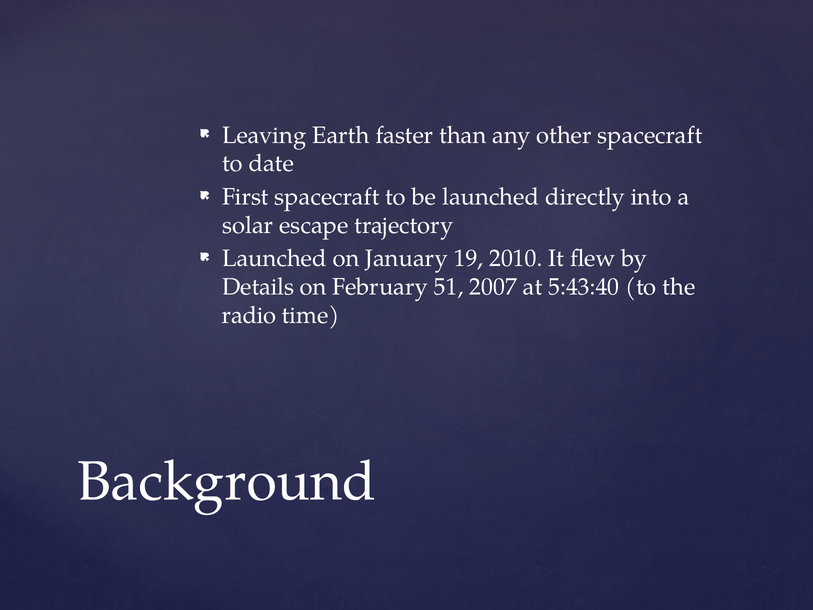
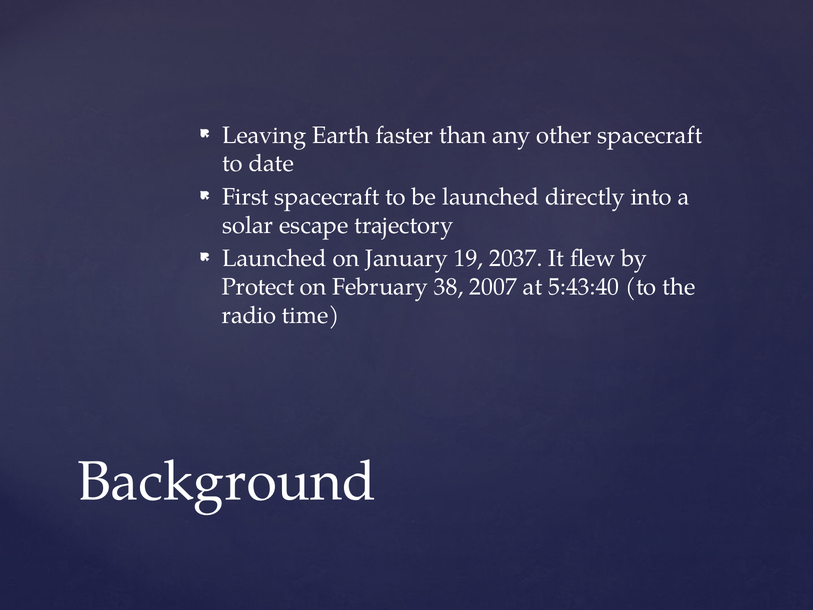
2010: 2010 -> 2037 (516, 258)
Details: Details -> Protect (258, 287)
51: 51 -> 38 (449, 287)
